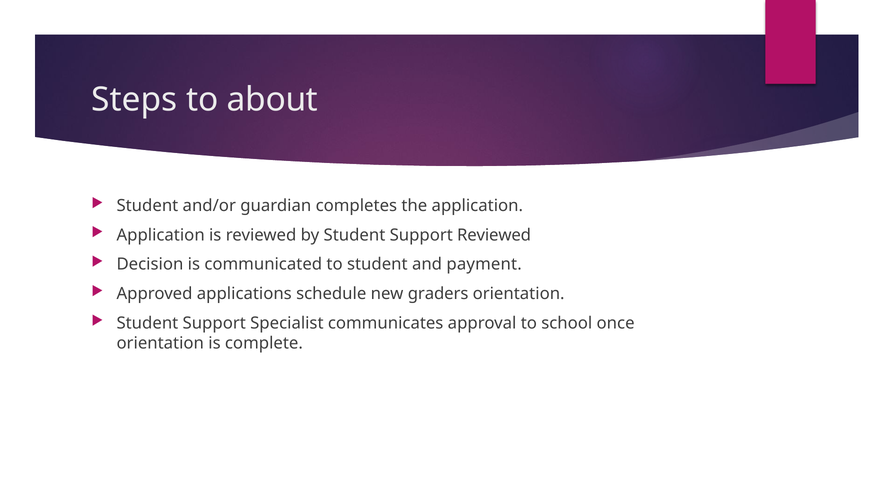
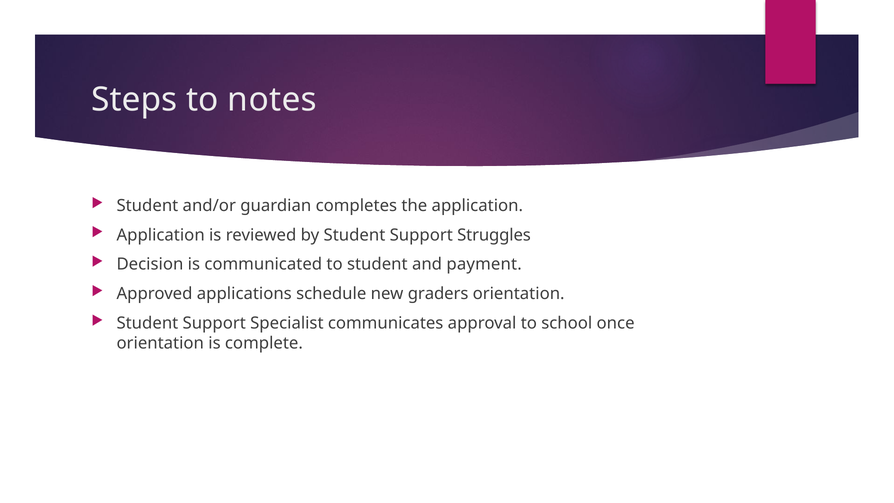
about: about -> notes (272, 100)
Support Reviewed: Reviewed -> Struggles (494, 235)
